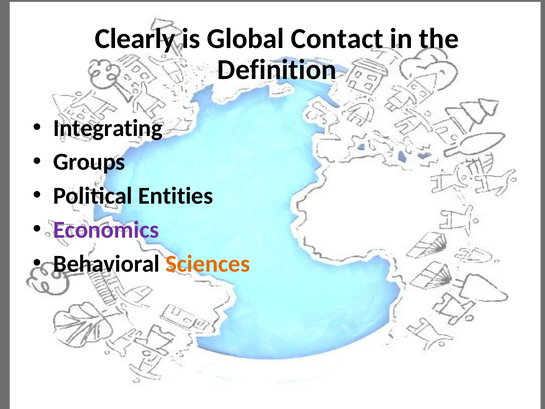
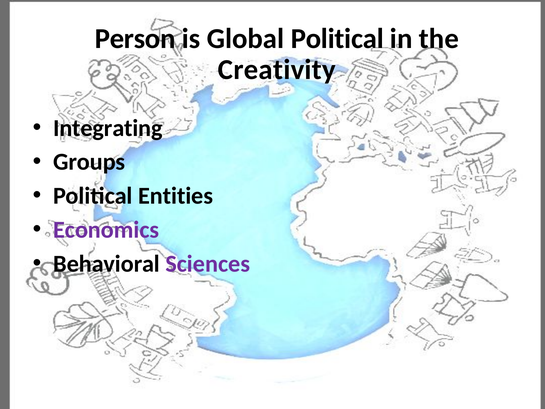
Clearly: Clearly -> Person (135, 39)
Global Contact: Contact -> Political (337, 39)
Definition: Definition -> Creativity (277, 70)
Sciences colour: orange -> purple (208, 264)
